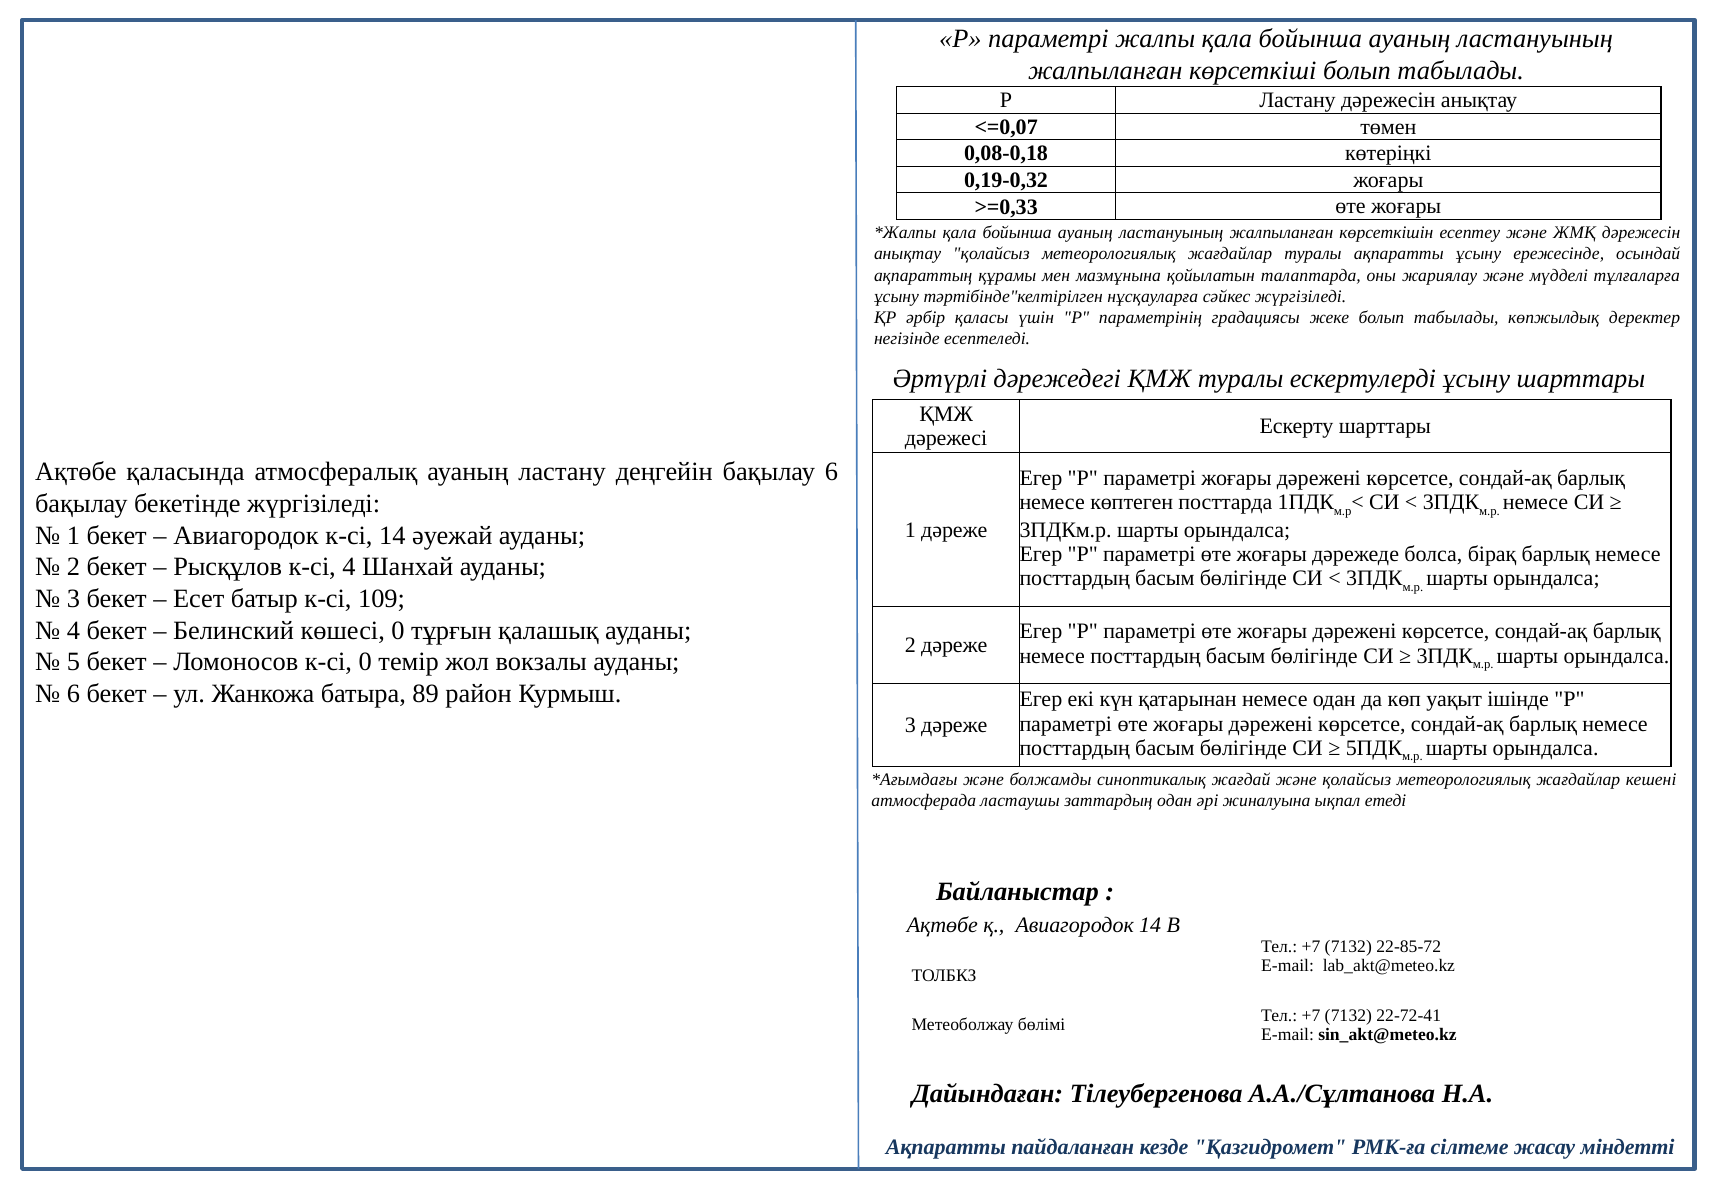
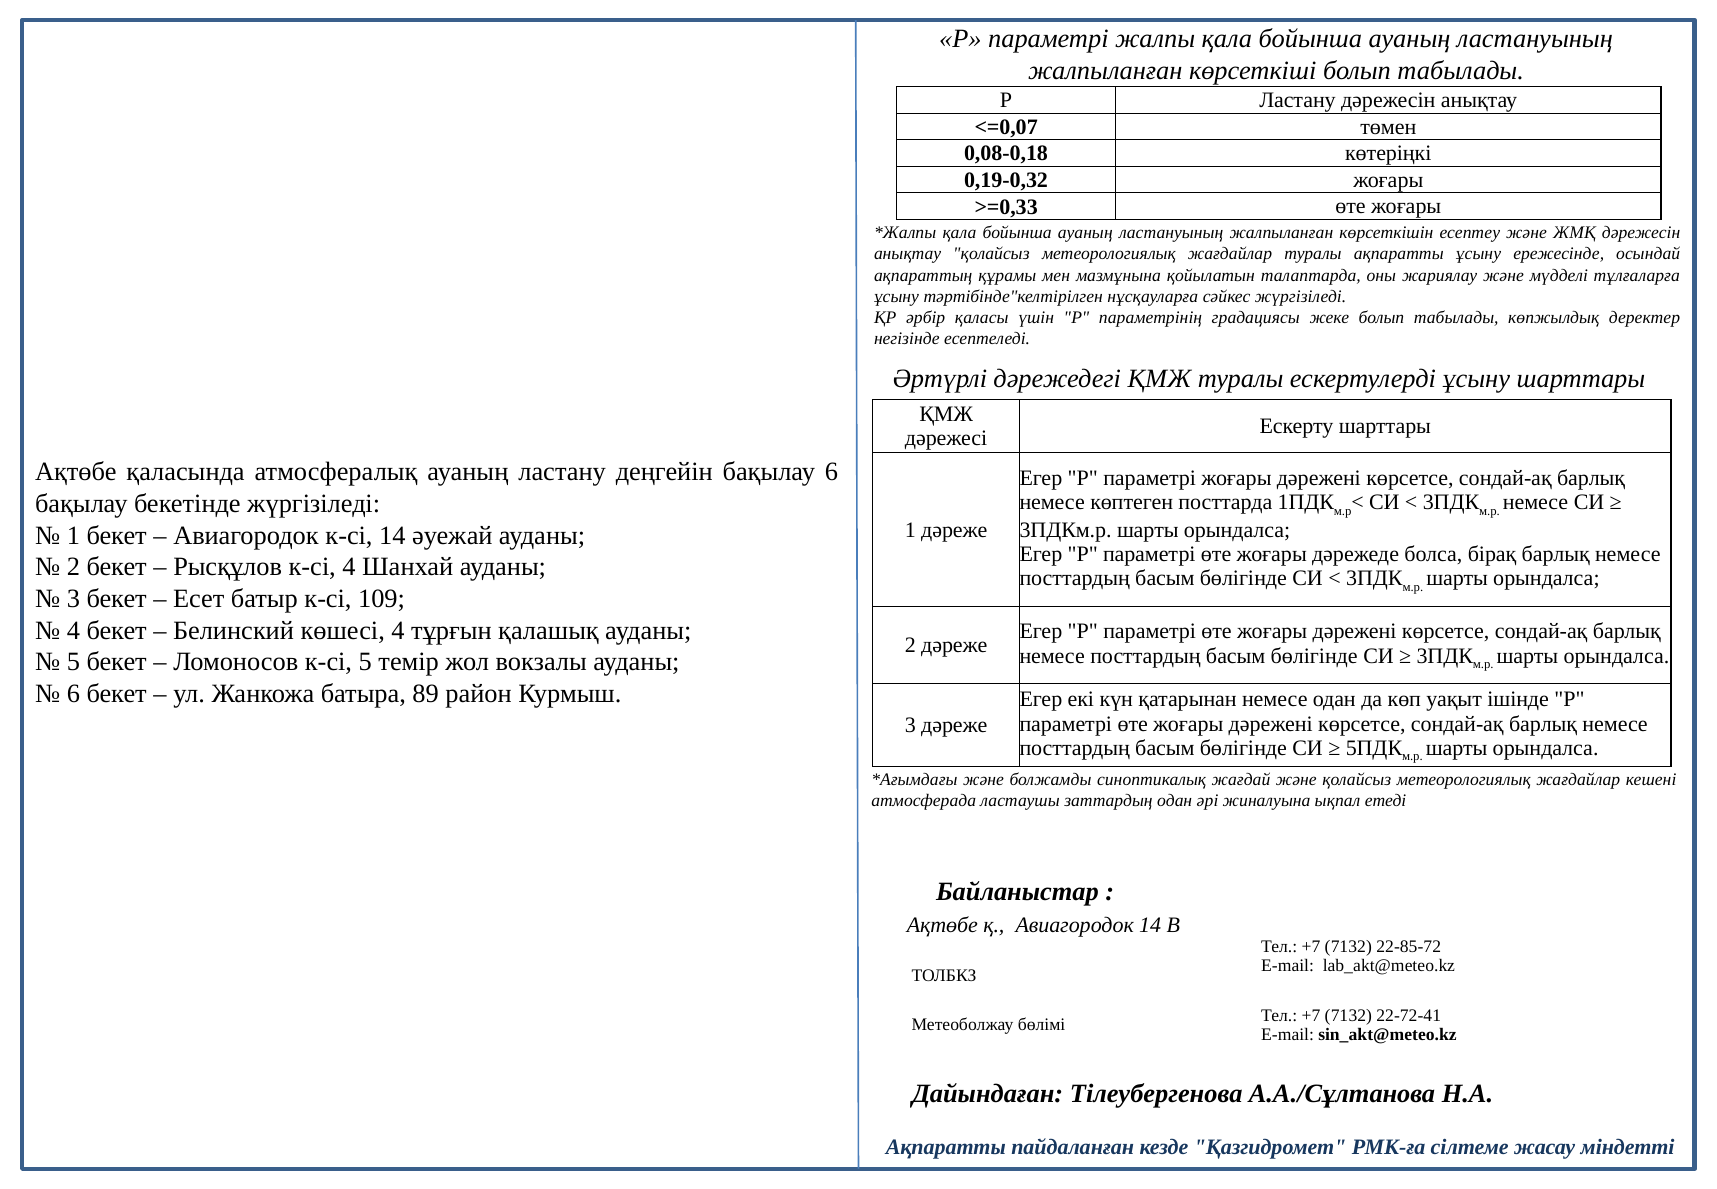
көшесі 0: 0 -> 4 (398, 630)
к-сі 0: 0 -> 5 (365, 662)
